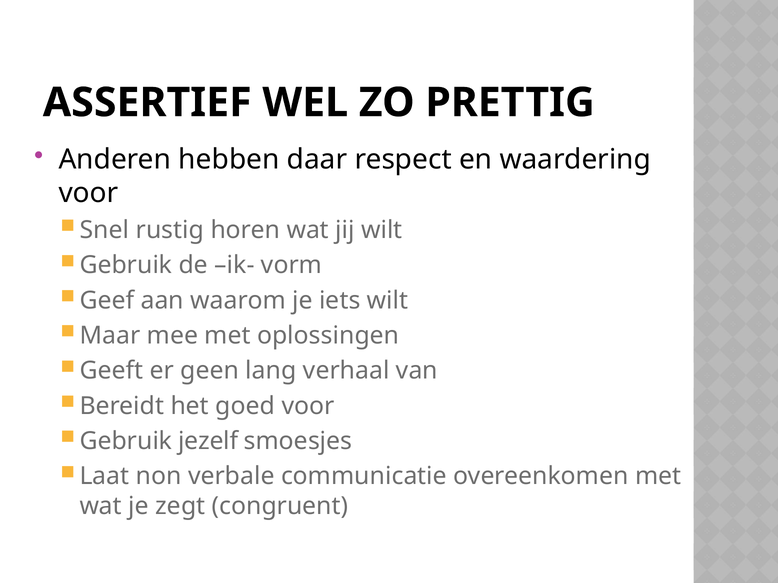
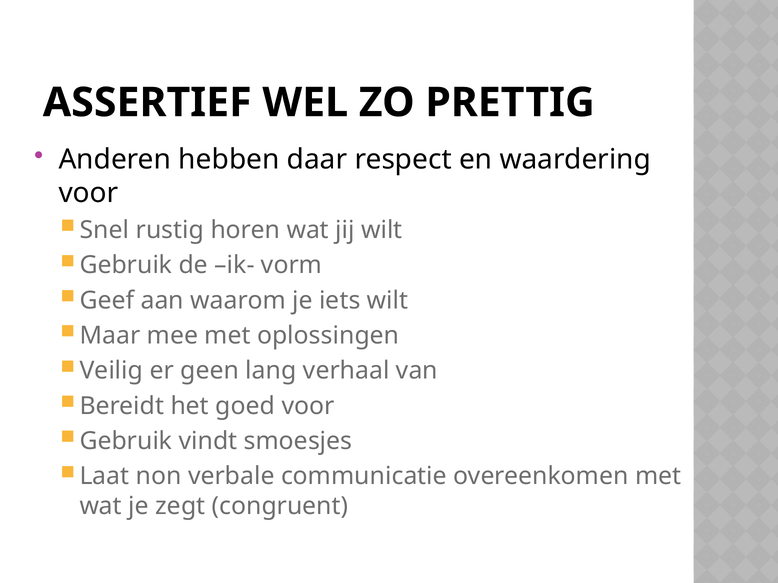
Geeft: Geeft -> Veilig (111, 371)
jezelf: jezelf -> vindt (208, 441)
